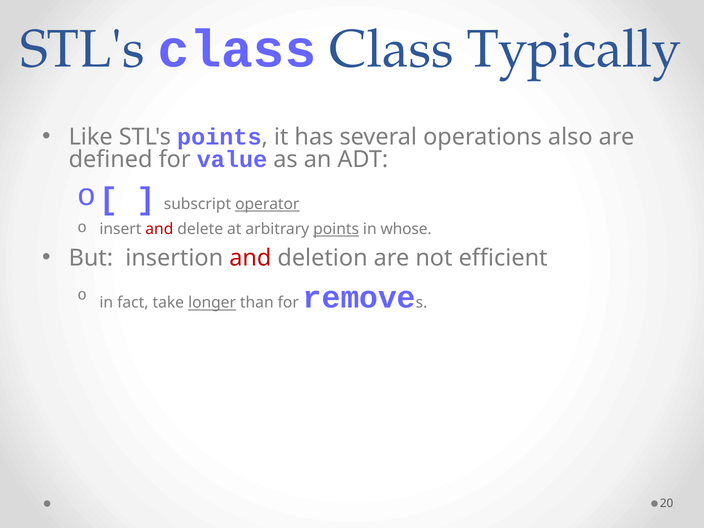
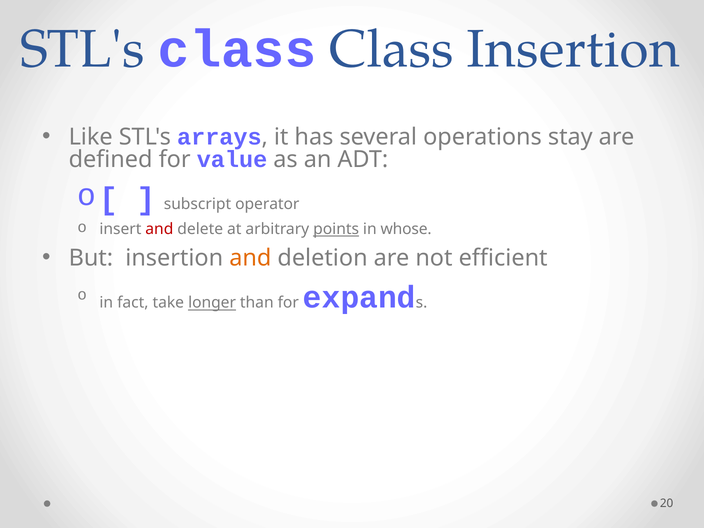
Class Typically: Typically -> Insertion (573, 49)
STL's points: points -> arrays (219, 137)
also: also -> stay (570, 137)
operator underline: present -> none (267, 204)
and colour: red -> orange (250, 258)
remove: remove -> expand (359, 298)
